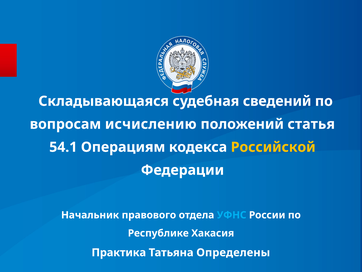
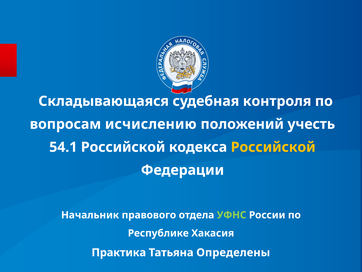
сведений: сведений -> контроля (277, 101)
статья: статья -> учесть (311, 124)
54.1 Операциям: Операциям -> Российской (123, 147)
УФНС colour: light blue -> light green (232, 215)
